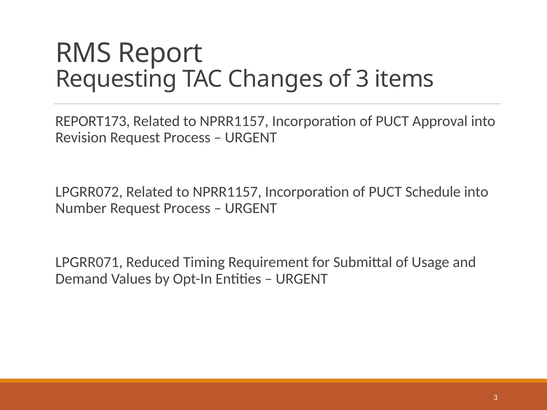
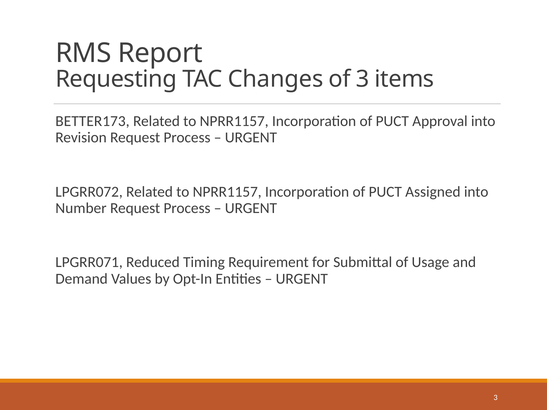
REPORT173: REPORT173 -> BETTER173 (93, 121)
Schedule: Schedule -> Assigned (433, 192)
